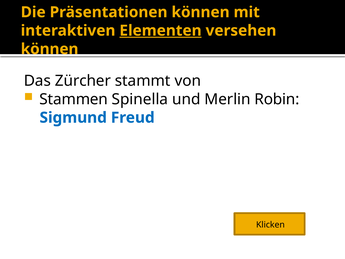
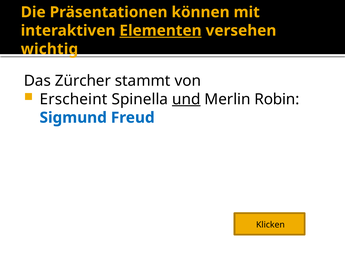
können: können -> wichtig (49, 49)
Stammen: Stammen -> Erscheint (74, 99)
und underline: none -> present (186, 99)
